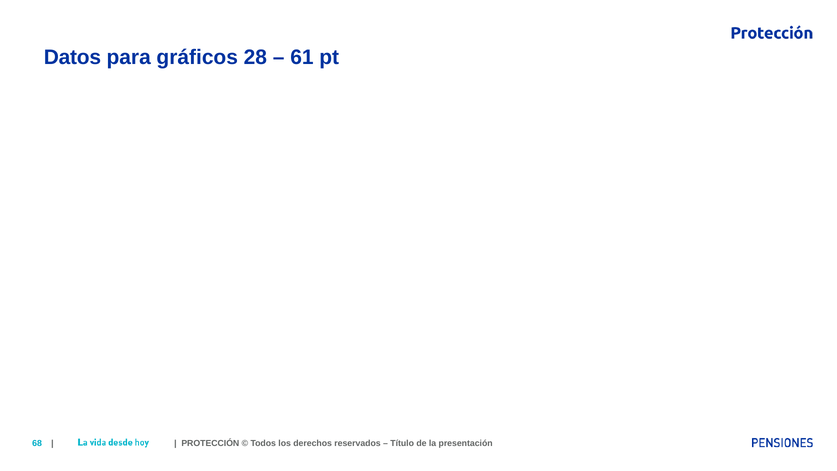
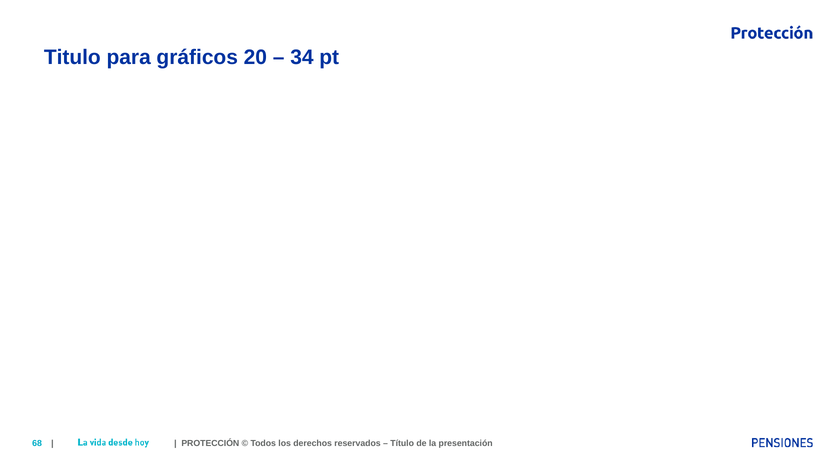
Datos: Datos -> Titulo (72, 57)
28: 28 -> 20 (255, 57)
61: 61 -> 34 (302, 57)
